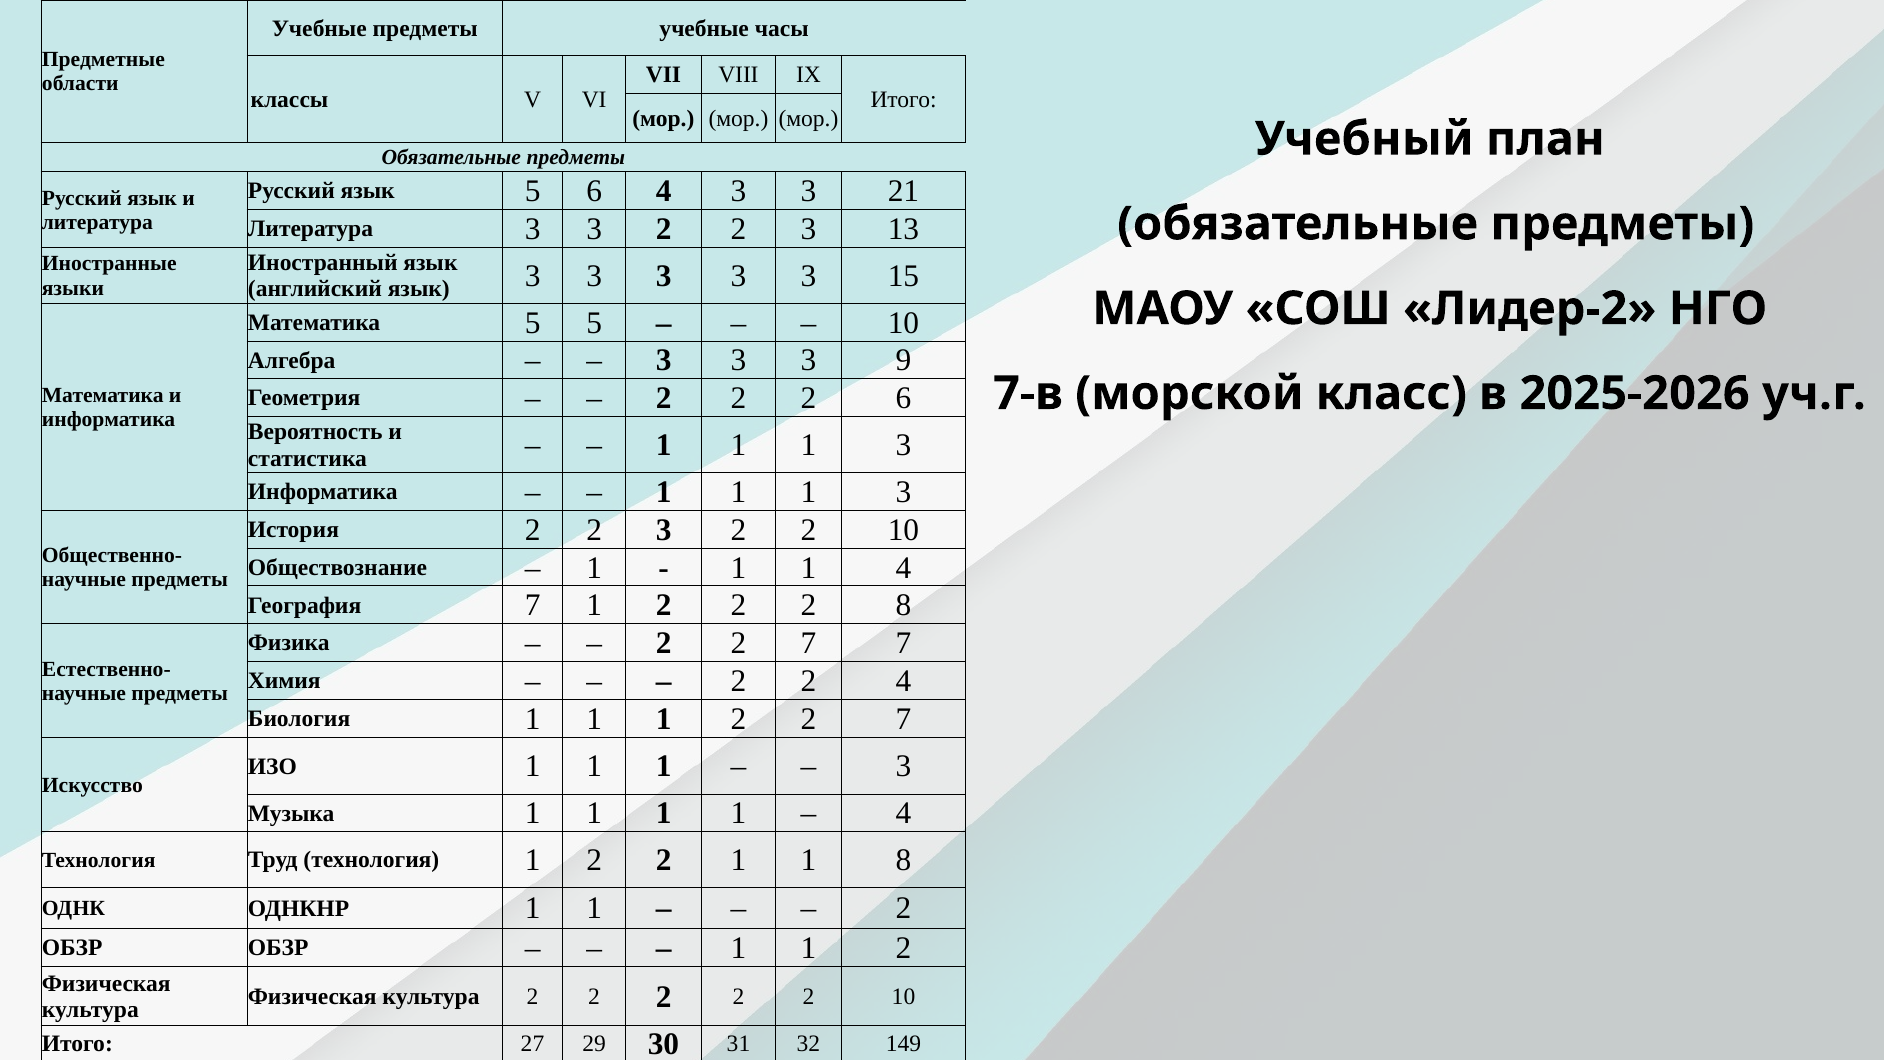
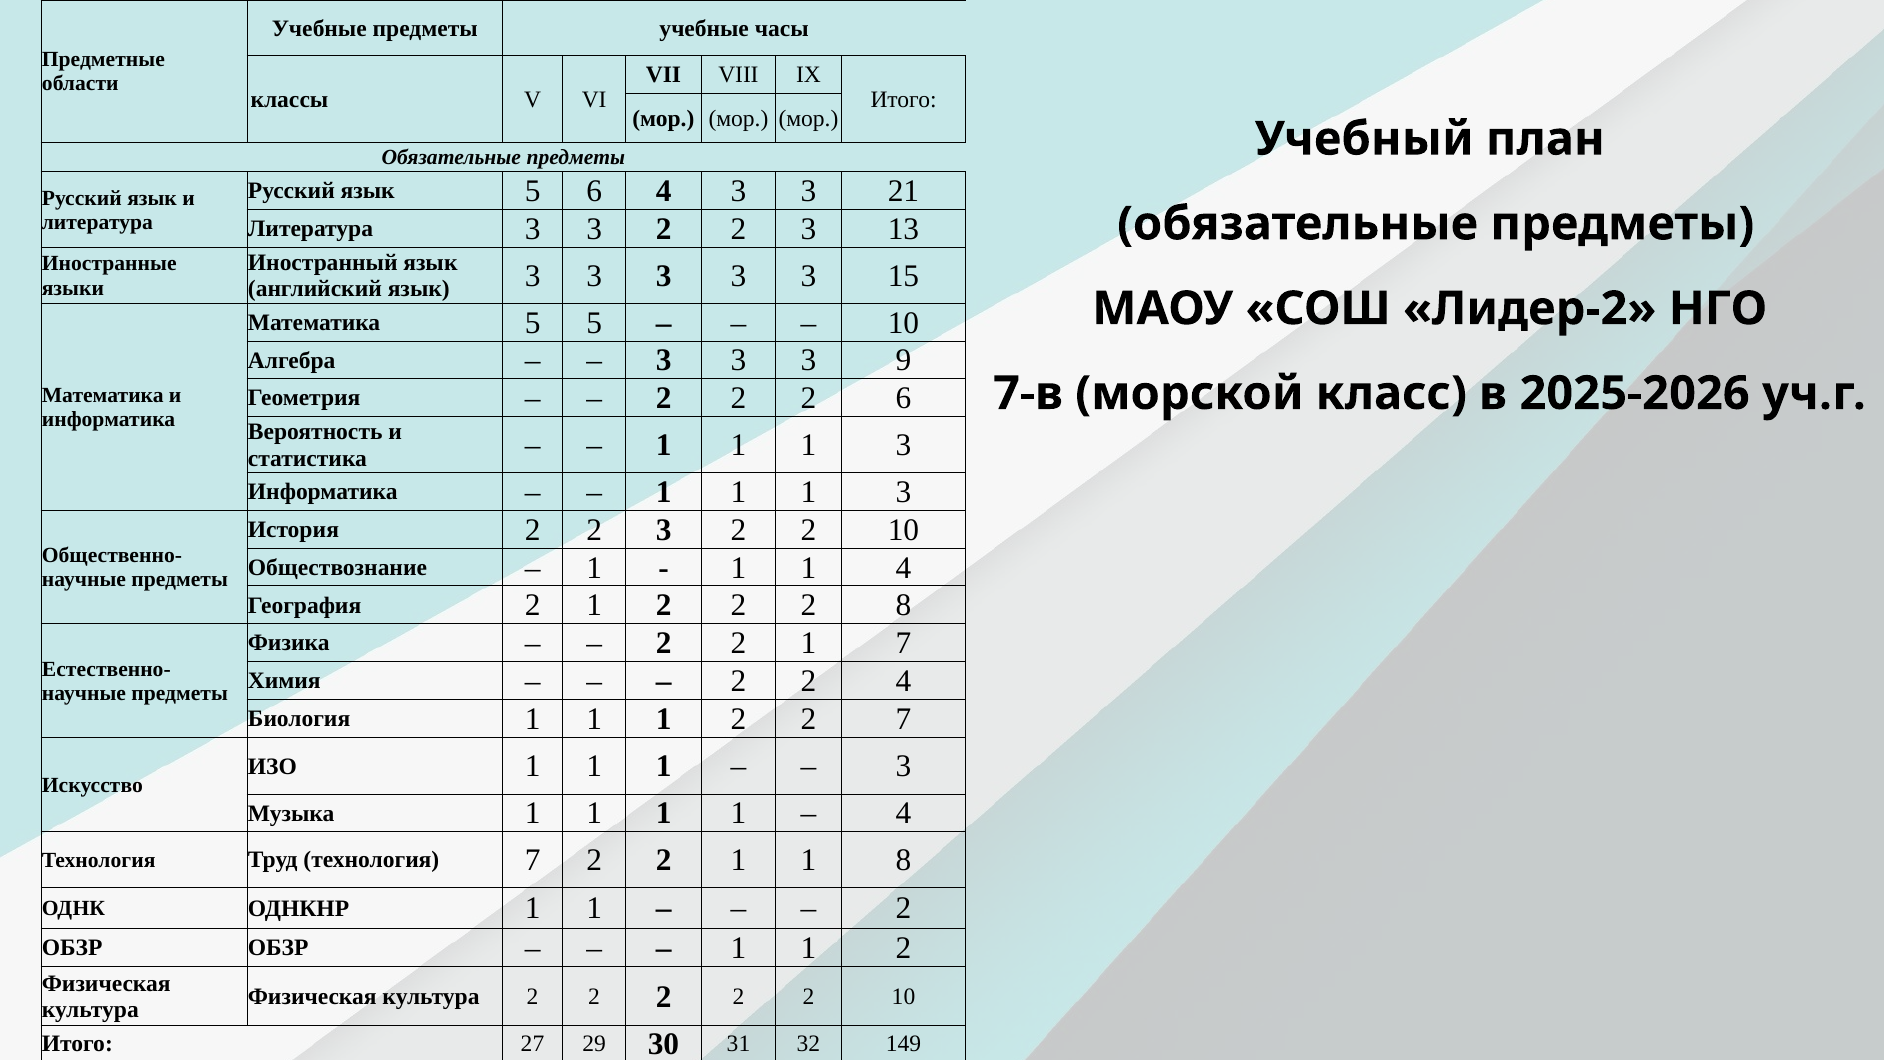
География 7: 7 -> 2 (533, 605)
7: 7 -> 1 (809, 643)
технология 1: 1 -> 7 (533, 860)
